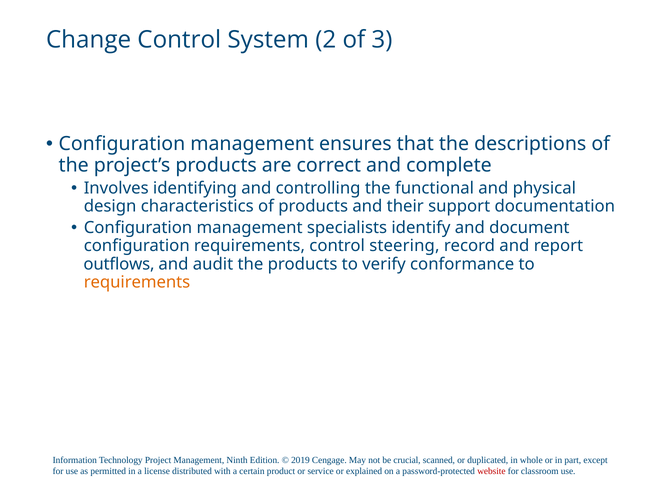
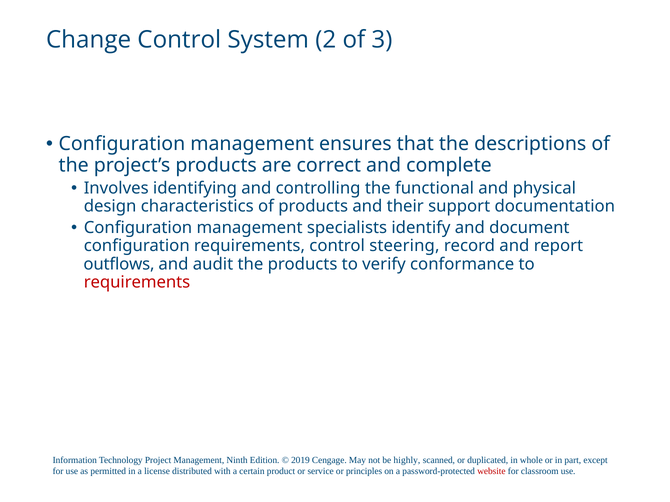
requirements colour: orange -> red (137, 282)
crucial: crucial -> highly (407, 461)
explained: explained -> principles (364, 472)
